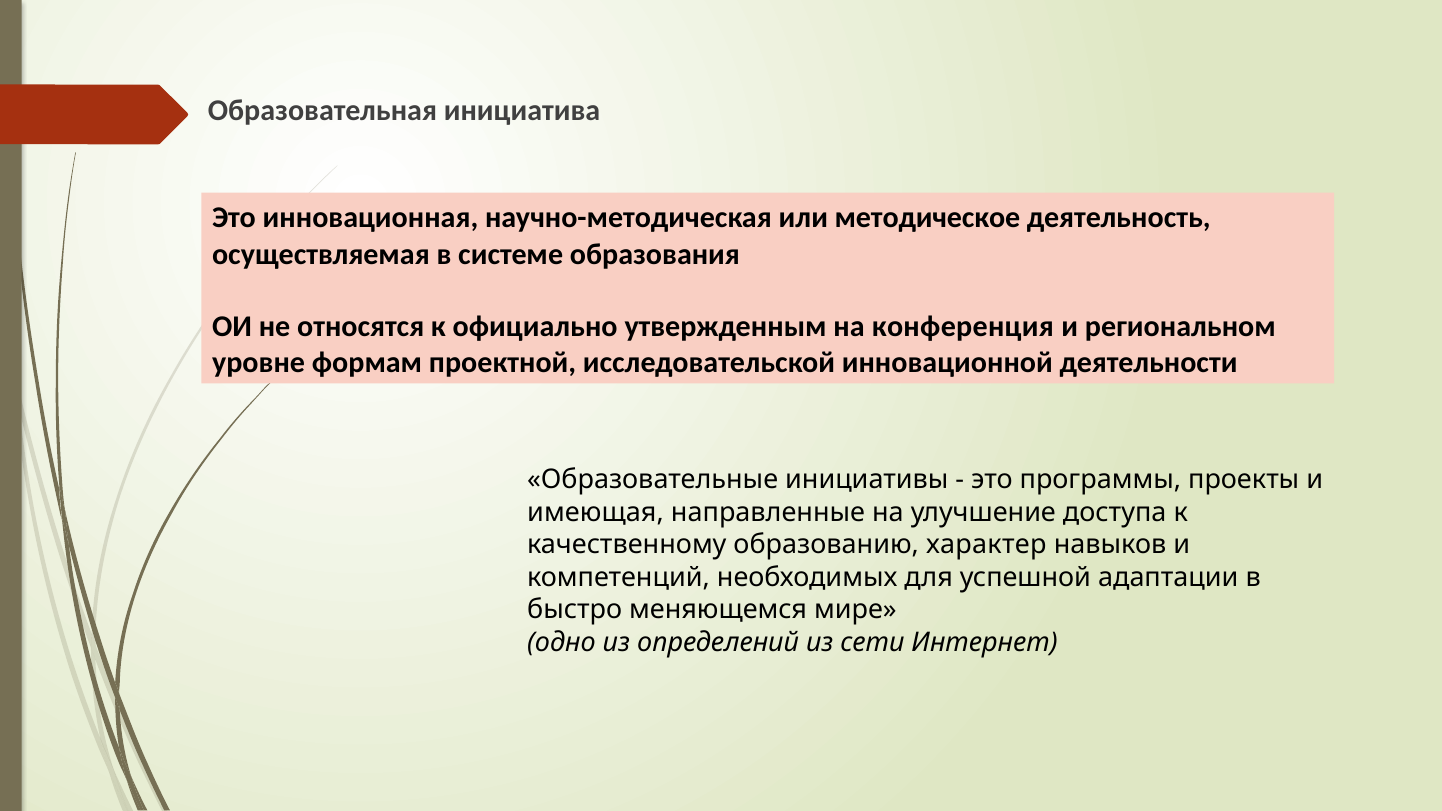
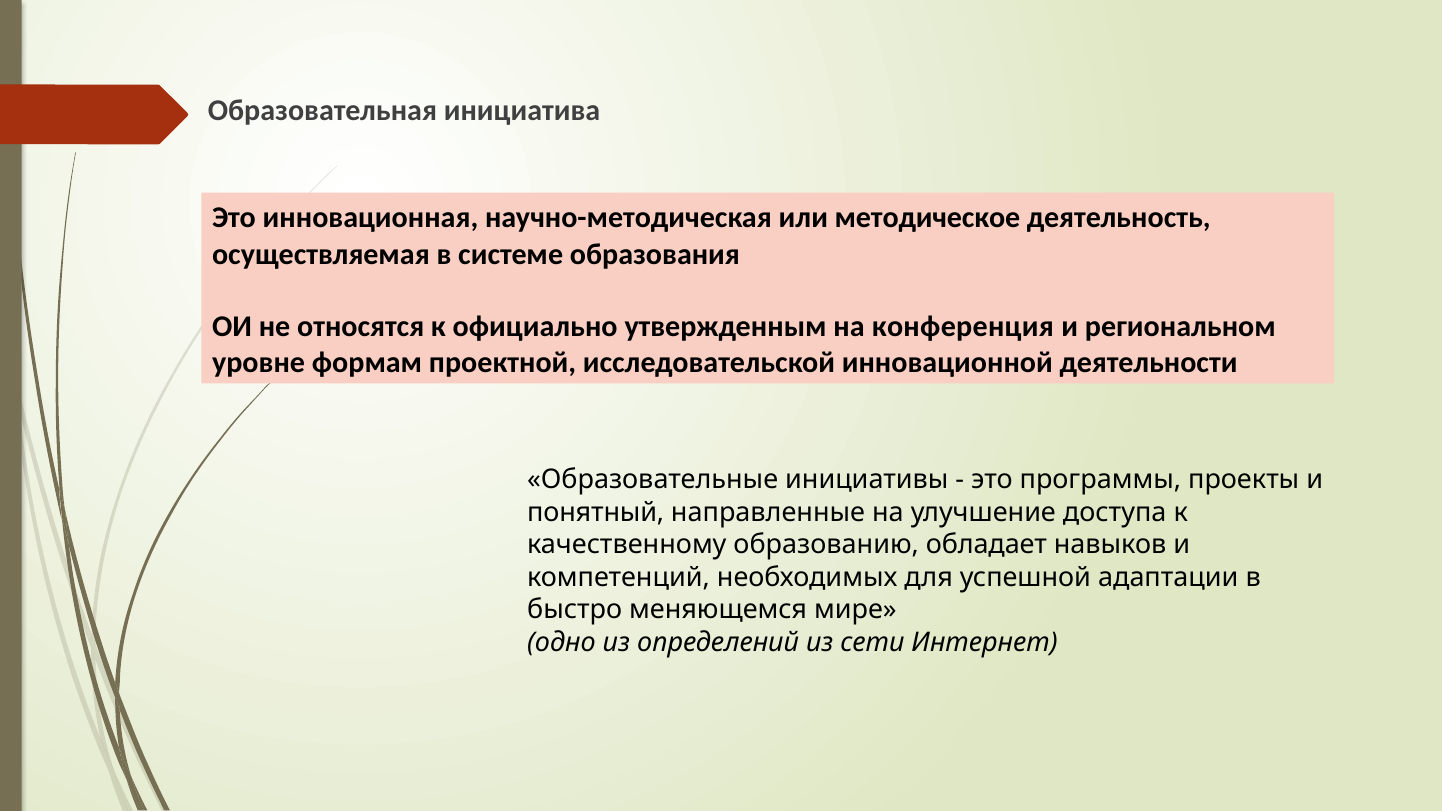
имеющая: имеющая -> понятный (596, 512)
характер: характер -> обладает (986, 545)
